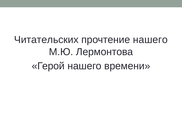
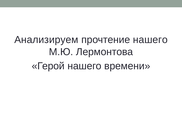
Читательских: Читательских -> Анализируем (46, 40)
